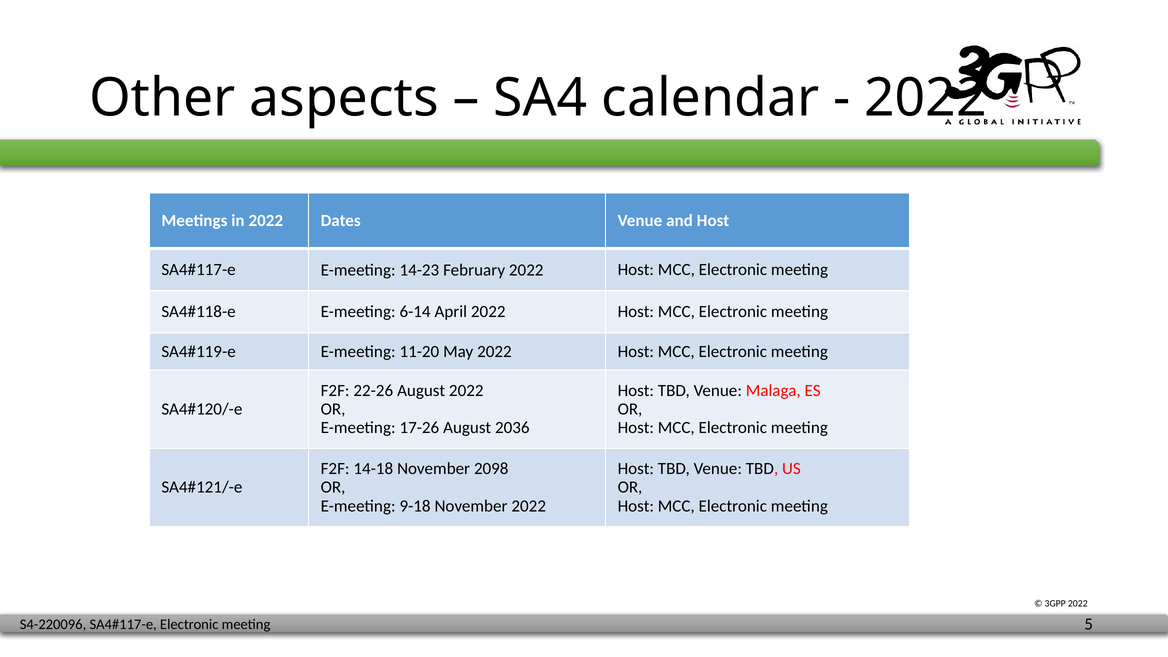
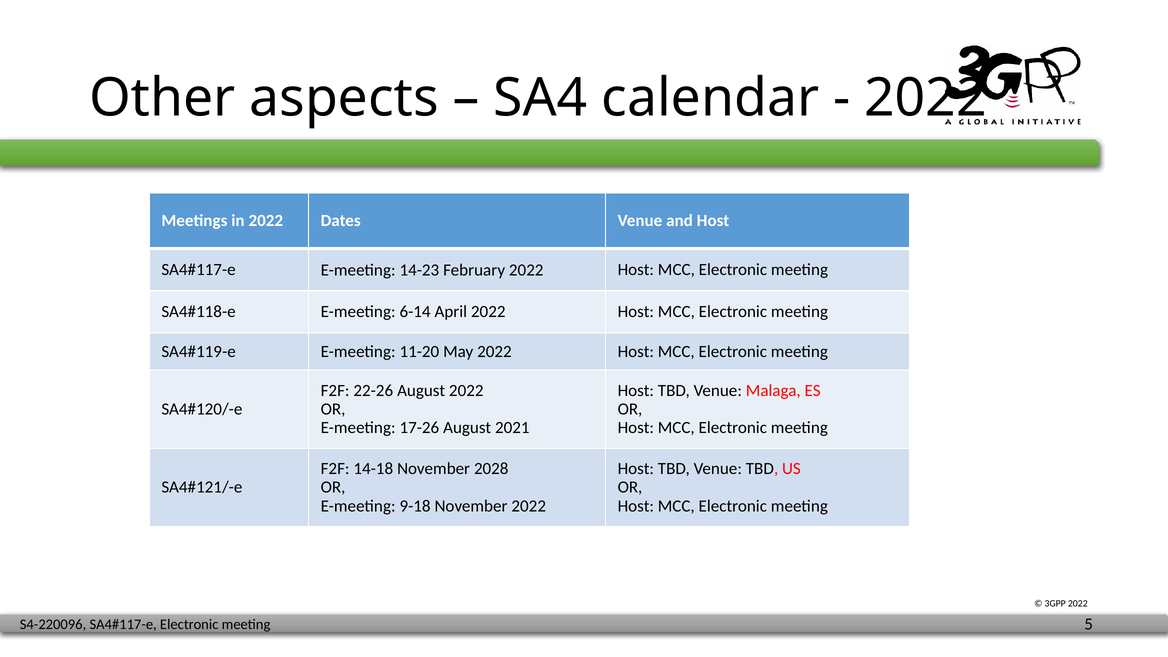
2036: 2036 -> 2021 (512, 428)
2098: 2098 -> 2028 (491, 469)
